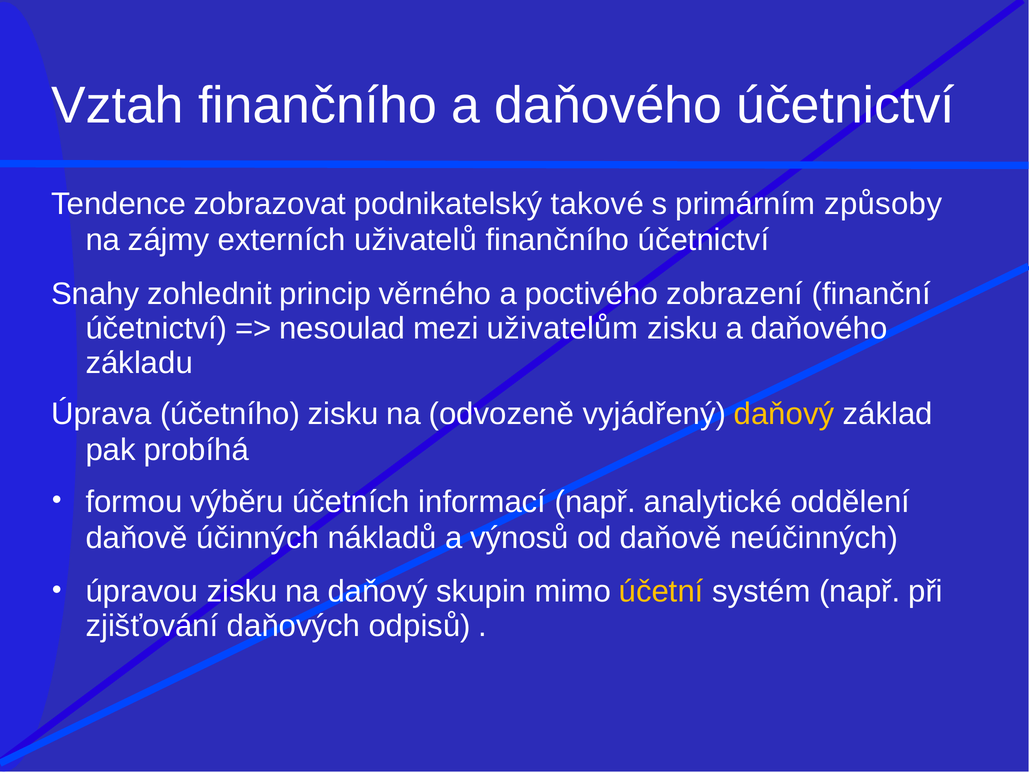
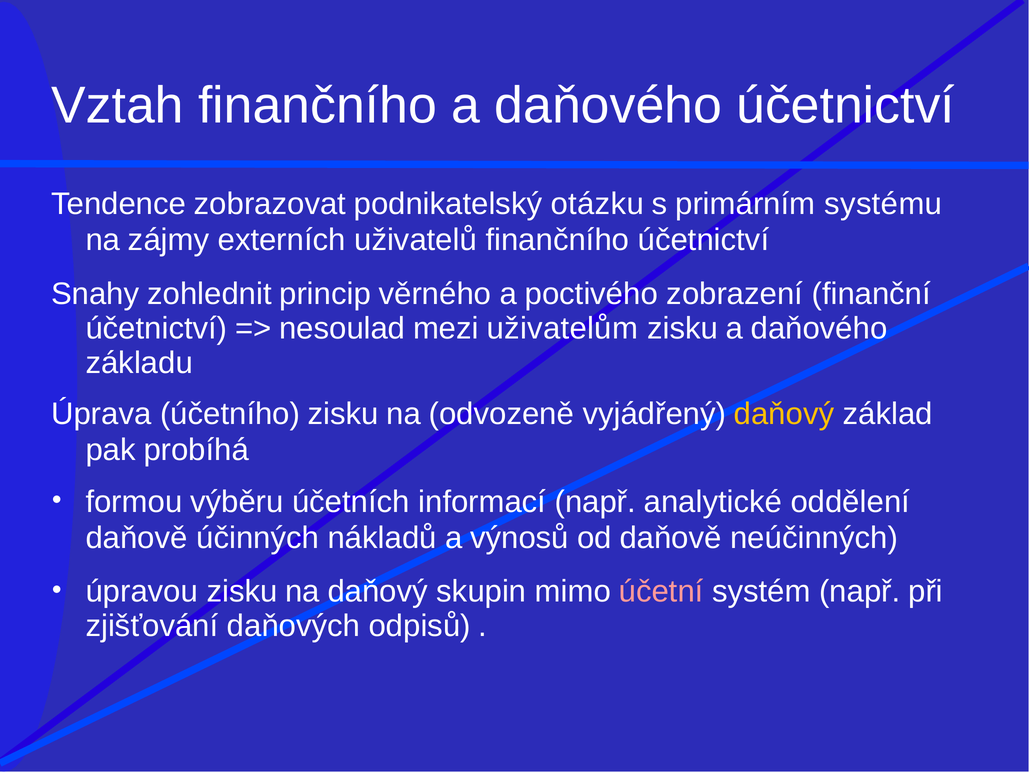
takové: takové -> otázku (597, 204)
způsoby: způsoby -> systému (883, 204)
účetní colour: yellow -> pink (661, 591)
